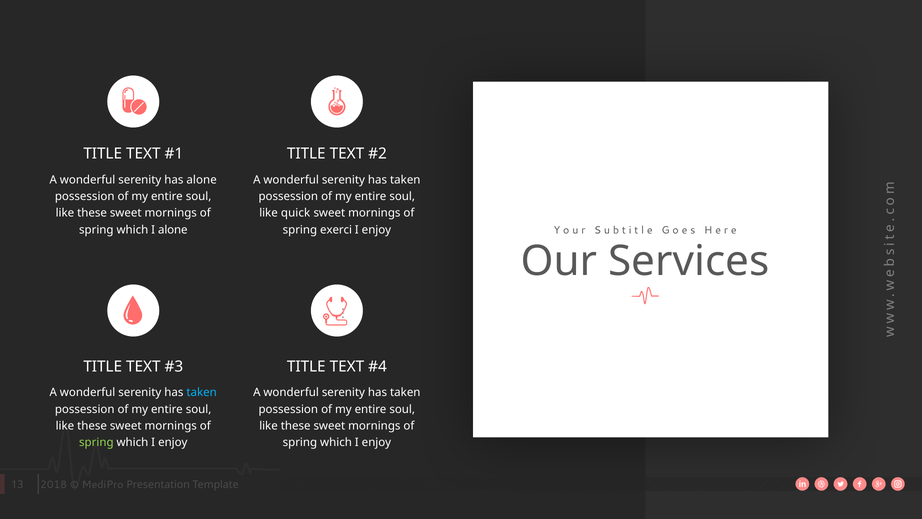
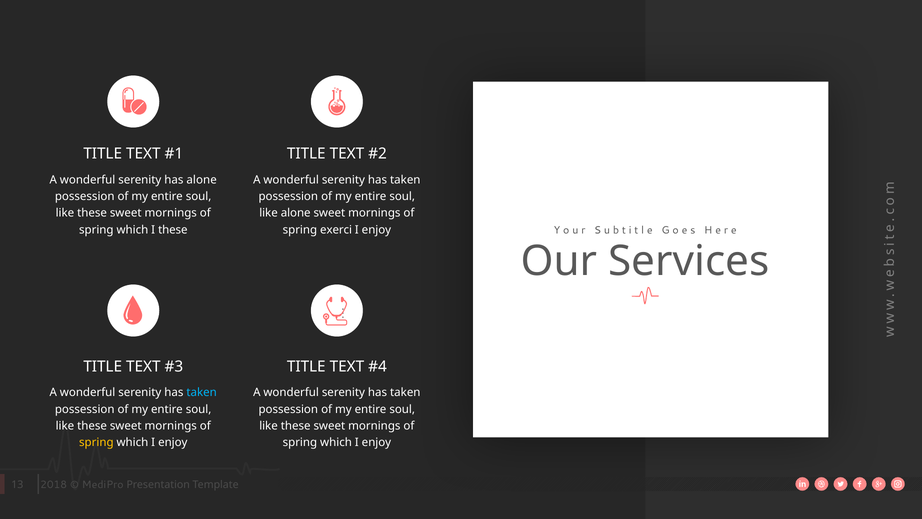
like quick: quick -> alone (296, 213)
I alone: alone -> these (173, 230)
spring colour: light green -> yellow (96, 442)
